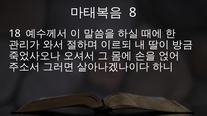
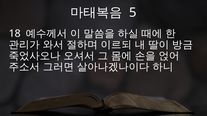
8: 8 -> 5 (133, 12)
